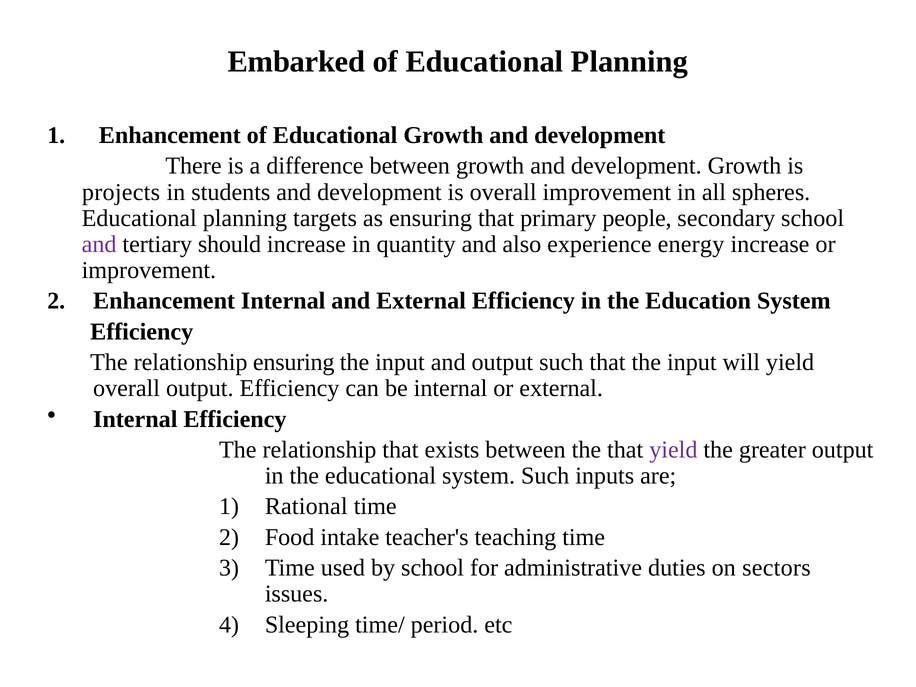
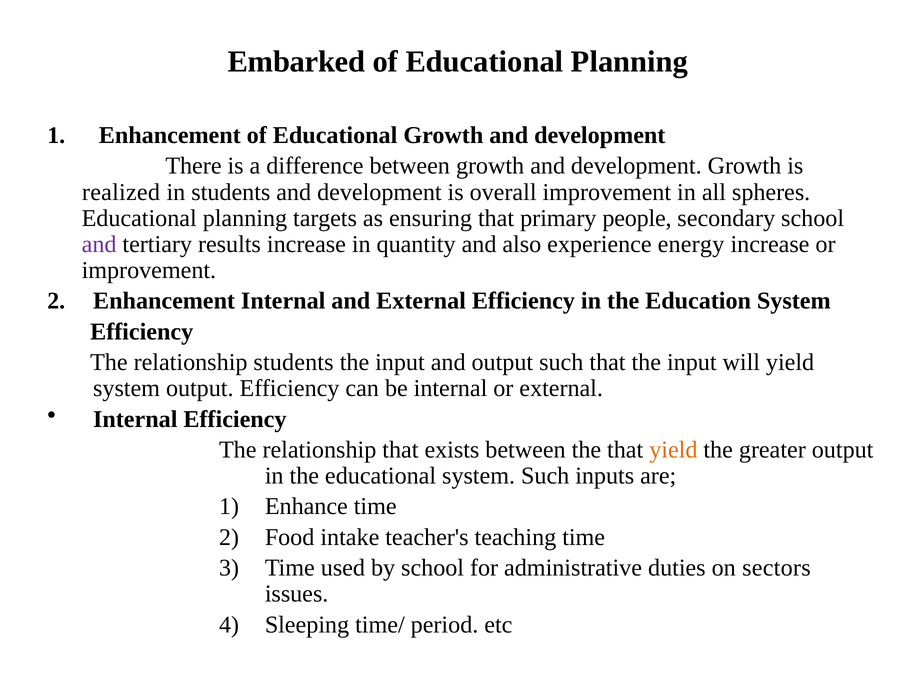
projects: projects -> realized (121, 192)
should: should -> results (229, 244)
relationship ensuring: ensuring -> students (294, 362)
overall: overall -> system (127, 388)
yield colour: purple -> orange (673, 450)
Rational: Rational -> Enhance (306, 507)
